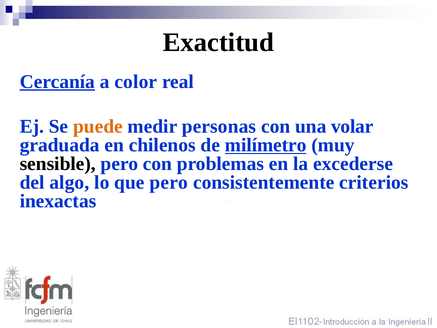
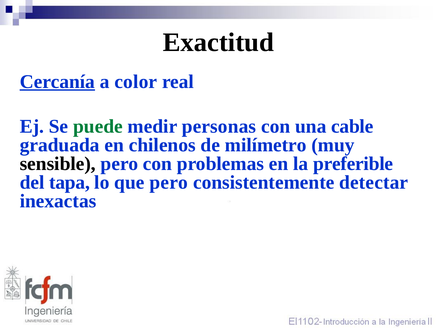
puede colour: orange -> green (98, 126)
volar: volar -> cable (352, 126)
milímetro underline: present -> none (266, 145)
excederse: excederse -> preferible (353, 164)
algo: algo -> tapa (70, 182)
criterios: criterios -> detectar (374, 182)
